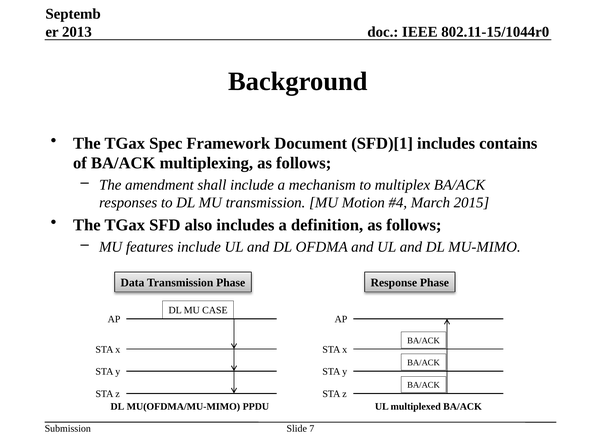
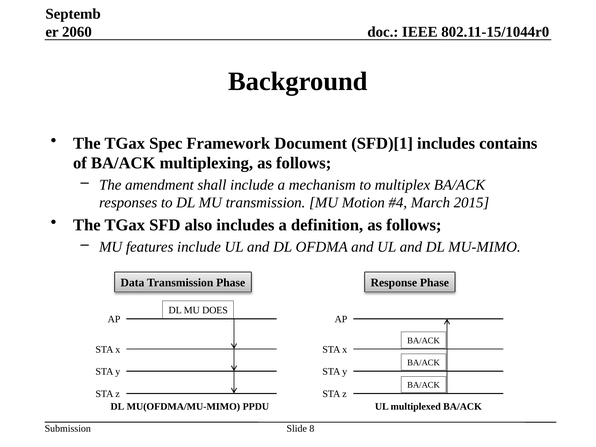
2013: 2013 -> 2060 (77, 32)
CASE: CASE -> DOES (215, 310)
7: 7 -> 8 (312, 429)
